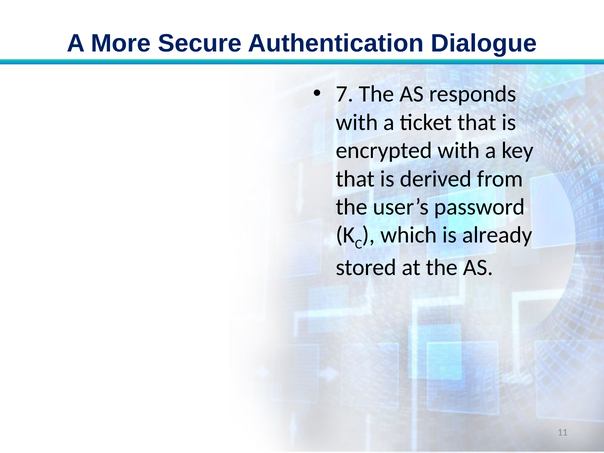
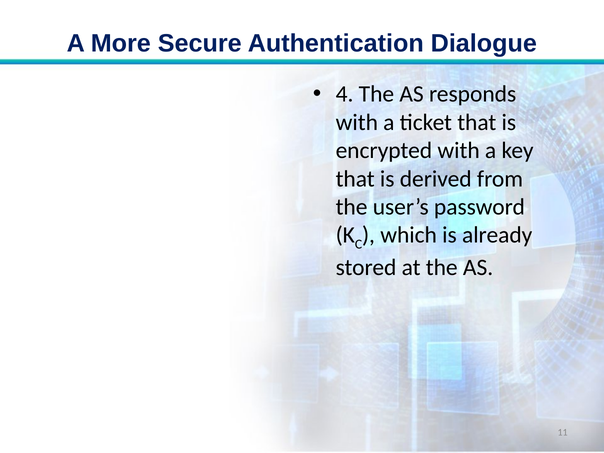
7: 7 -> 4 (345, 94)
